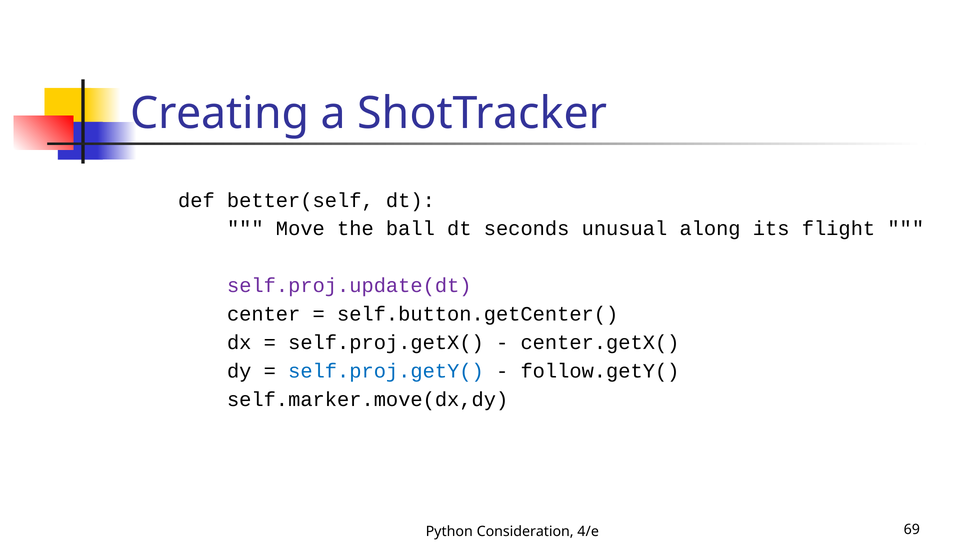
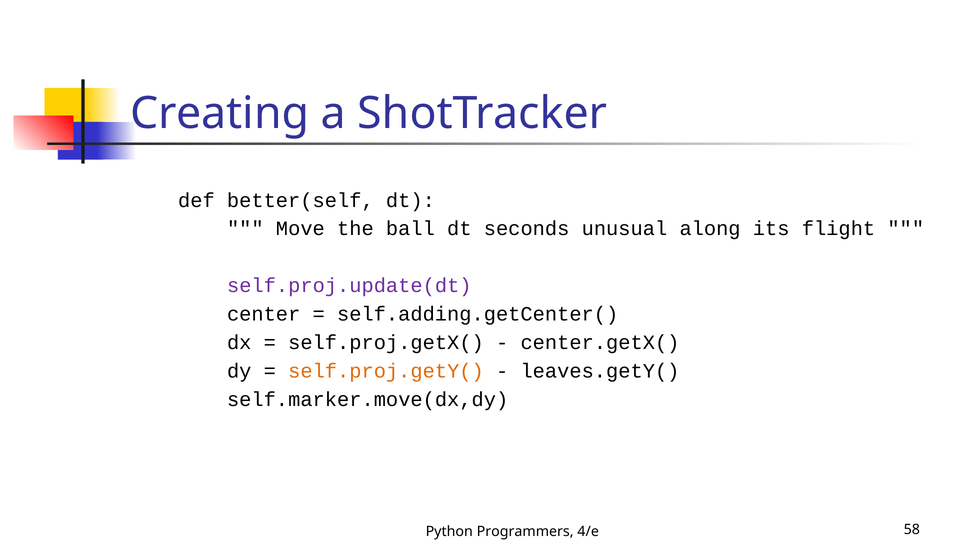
self.button.getCenter(: self.button.getCenter( -> self.adding.getCenter( (478, 314)
self.proj.getY( colour: blue -> orange (386, 371)
follow.getY(: follow.getY( -> leaves.getY( (600, 371)
Consideration: Consideration -> Programmers (525, 532)
69: 69 -> 58 (912, 529)
